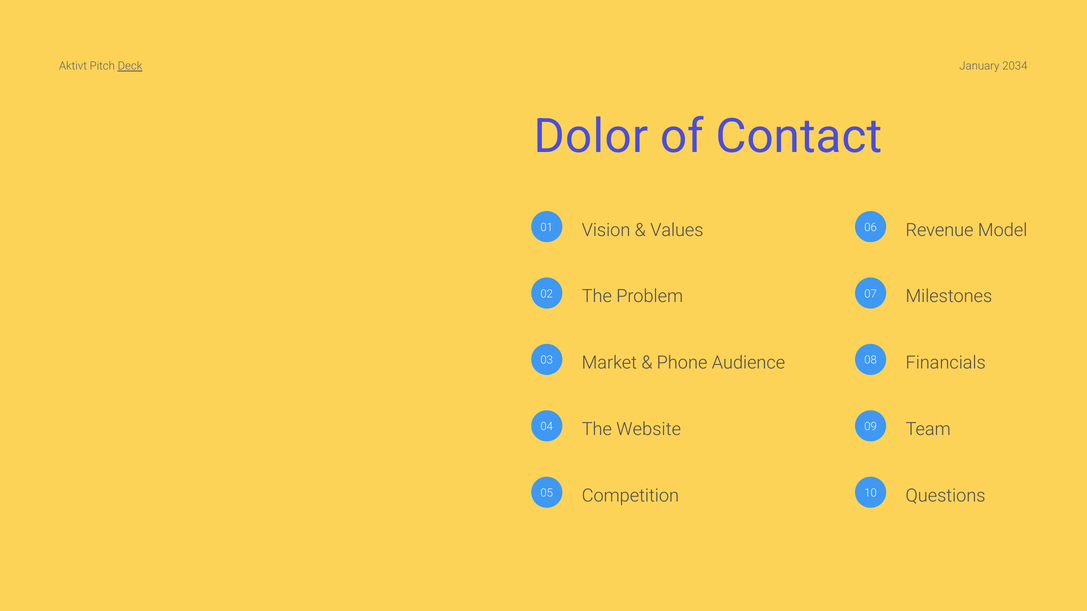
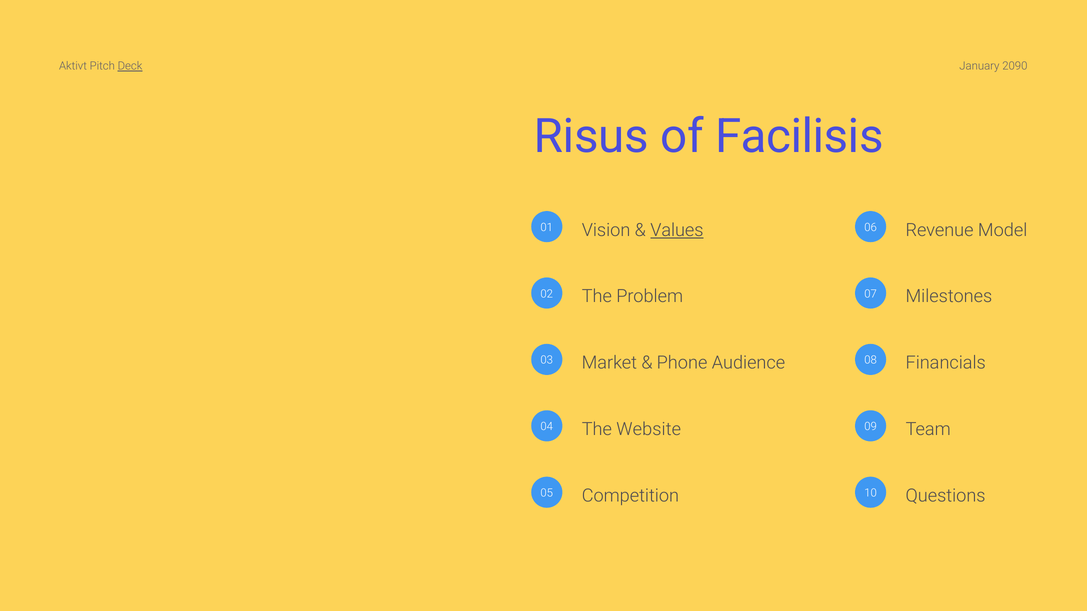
2034: 2034 -> 2090 (1015, 66)
Dolor: Dolor -> Risus (591, 137)
Contact: Contact -> Facilisis (799, 137)
Values underline: none -> present (677, 230)
